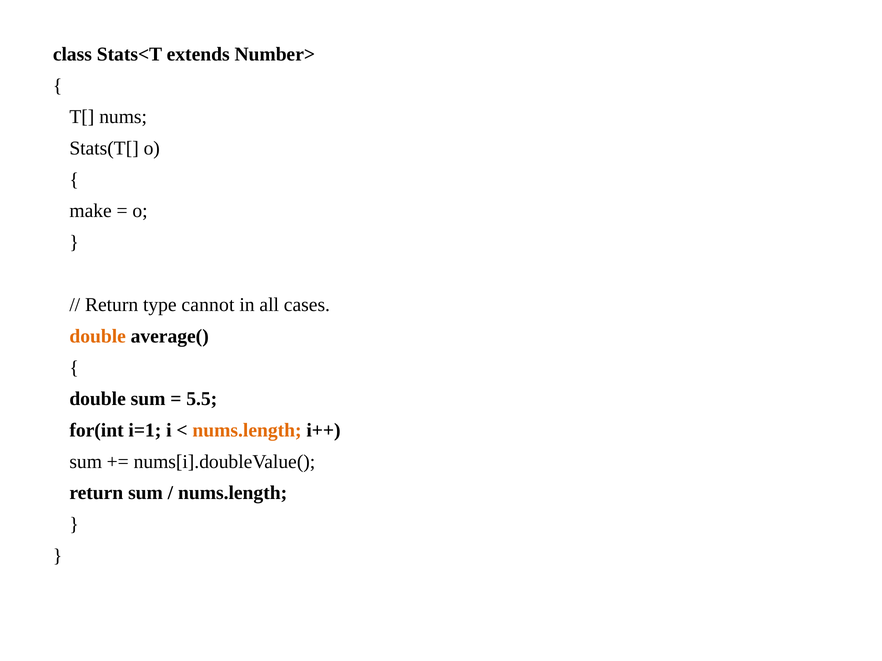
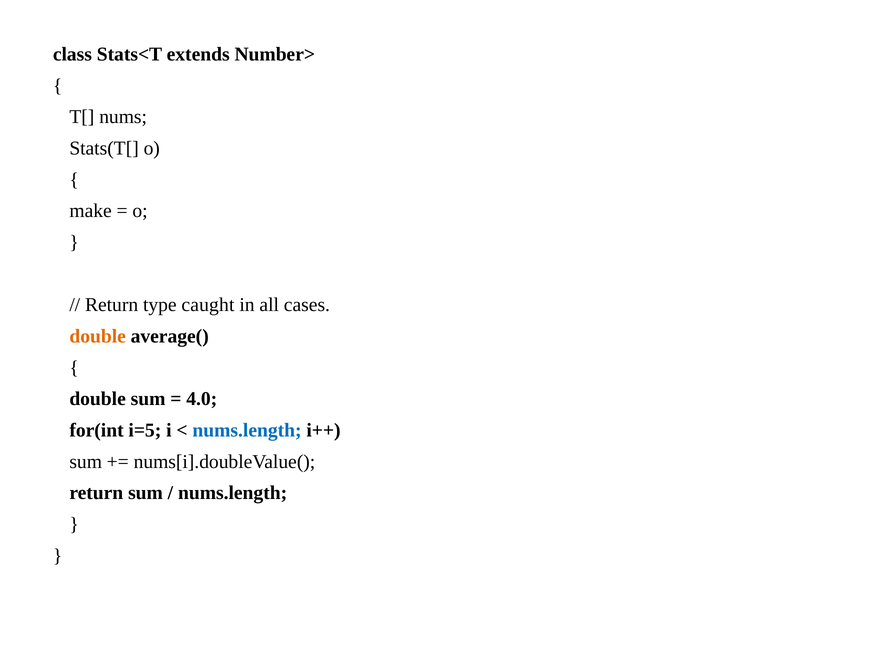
cannot: cannot -> caught (208, 305)
5.5: 5.5 -> 4.0 (202, 399)
i=1: i=1 -> i=5 (145, 431)
nums.length colour: orange -> blue (247, 431)
